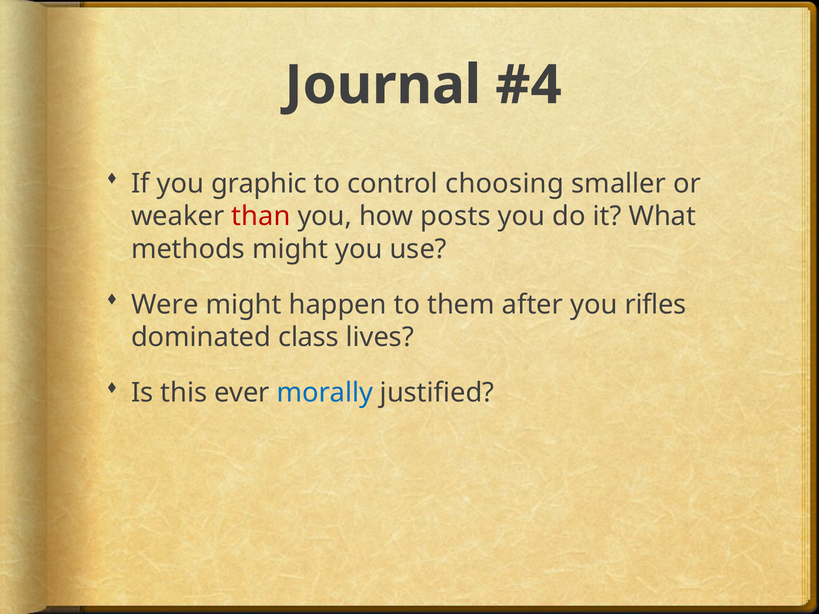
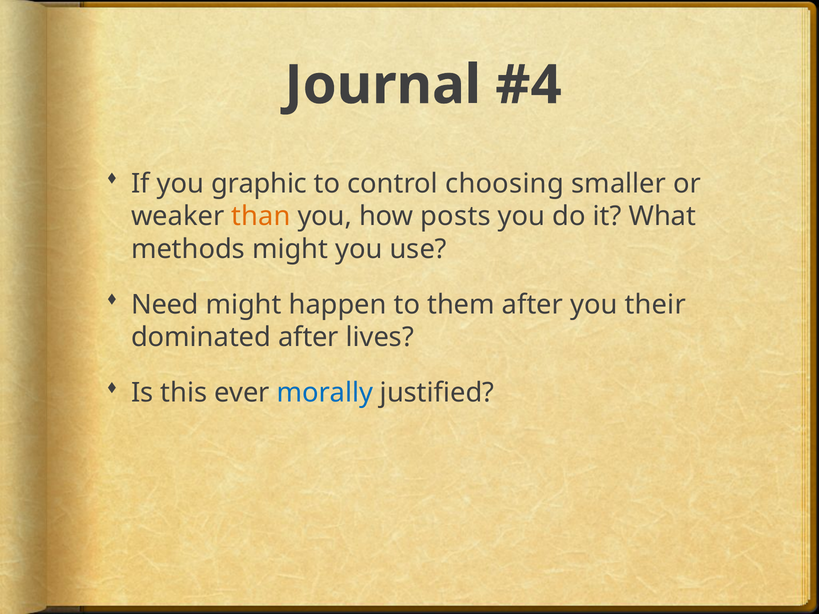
than colour: red -> orange (261, 217)
Were: Were -> Need (165, 305)
rifles: rifles -> their (655, 305)
dominated class: class -> after (308, 338)
